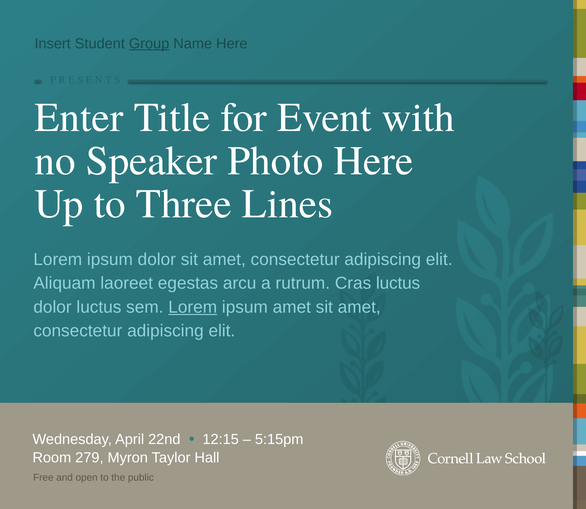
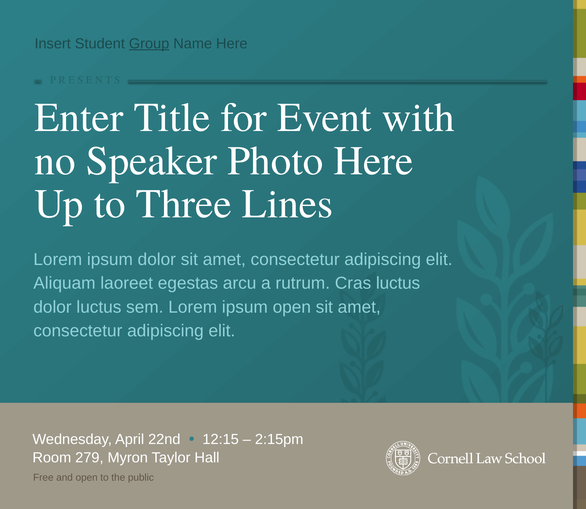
Lorem underline: present -> none (193, 307)
ipsum amet: amet -> open (292, 307)
5:15pm: 5:15pm -> 2:15pm (279, 439)
